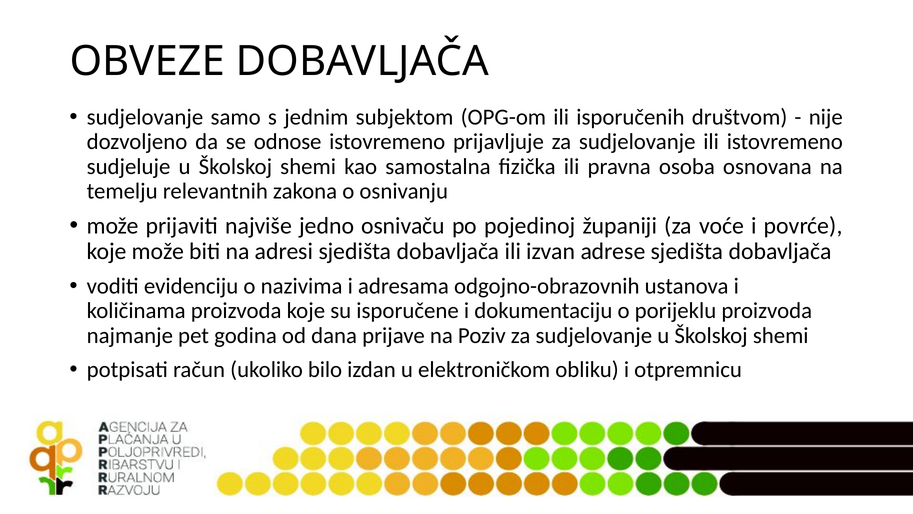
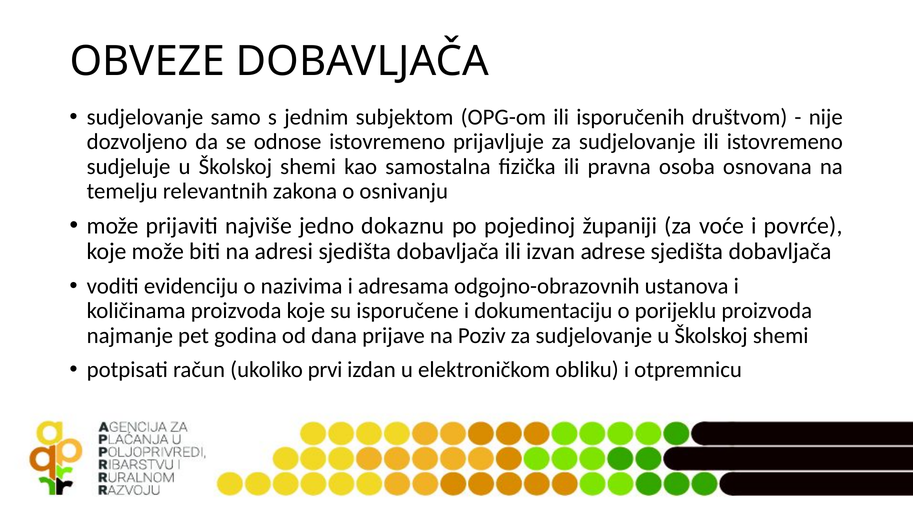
osnivaču: osnivaču -> dokaznu (403, 226)
bilo: bilo -> prvi (325, 369)
